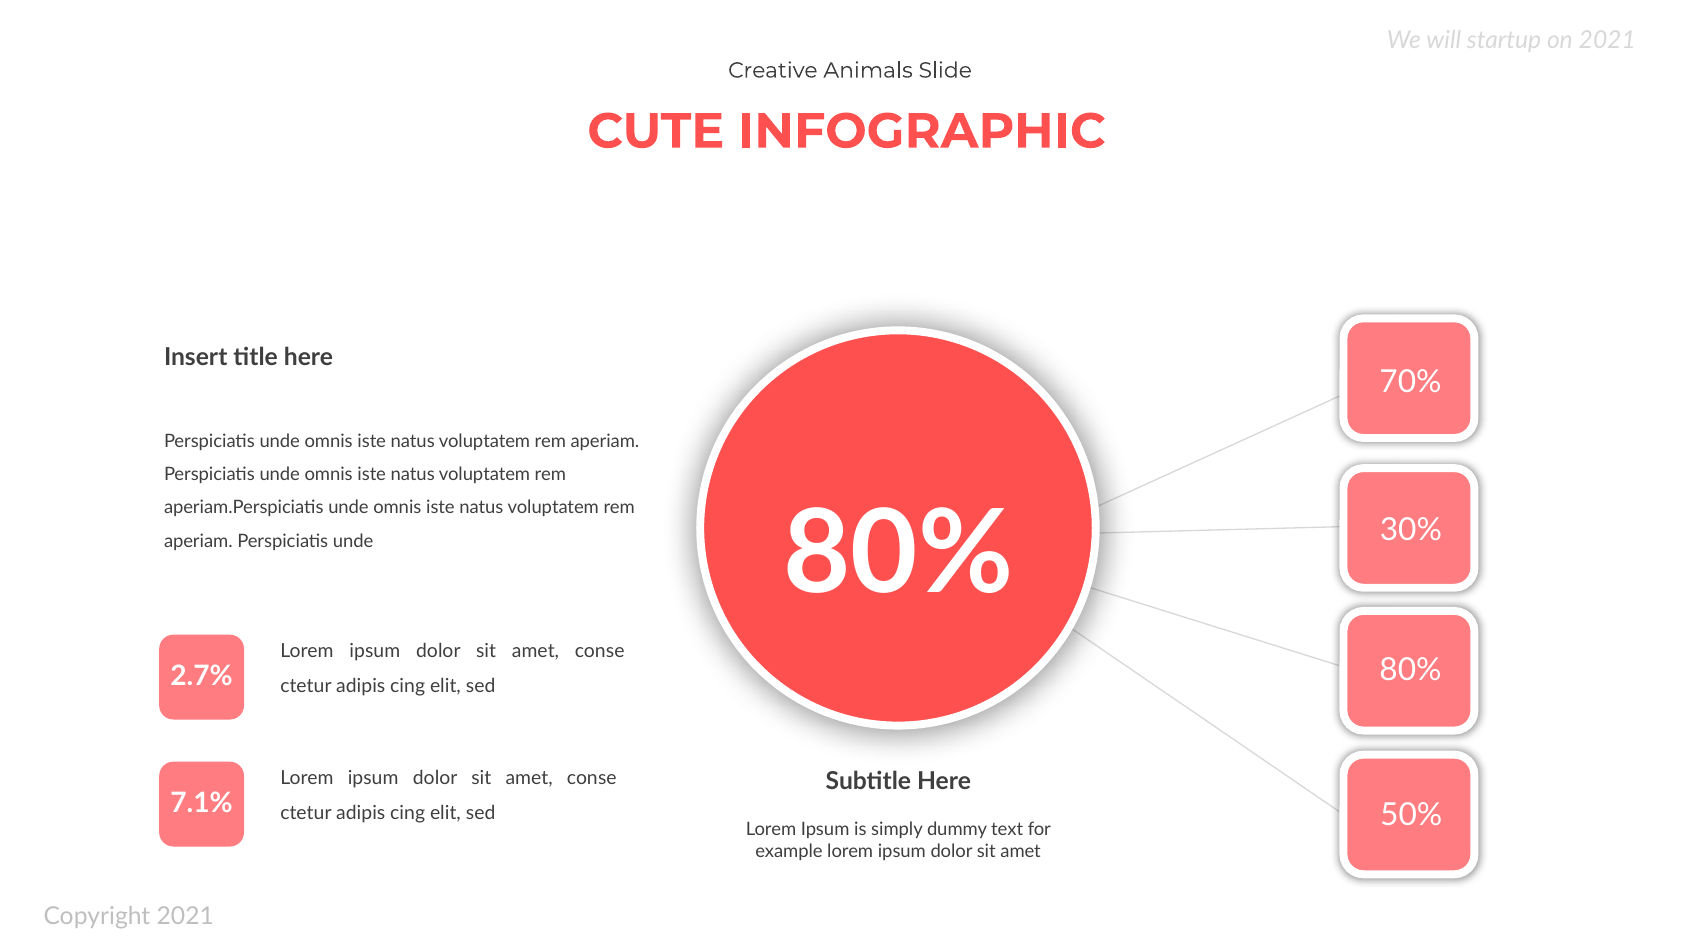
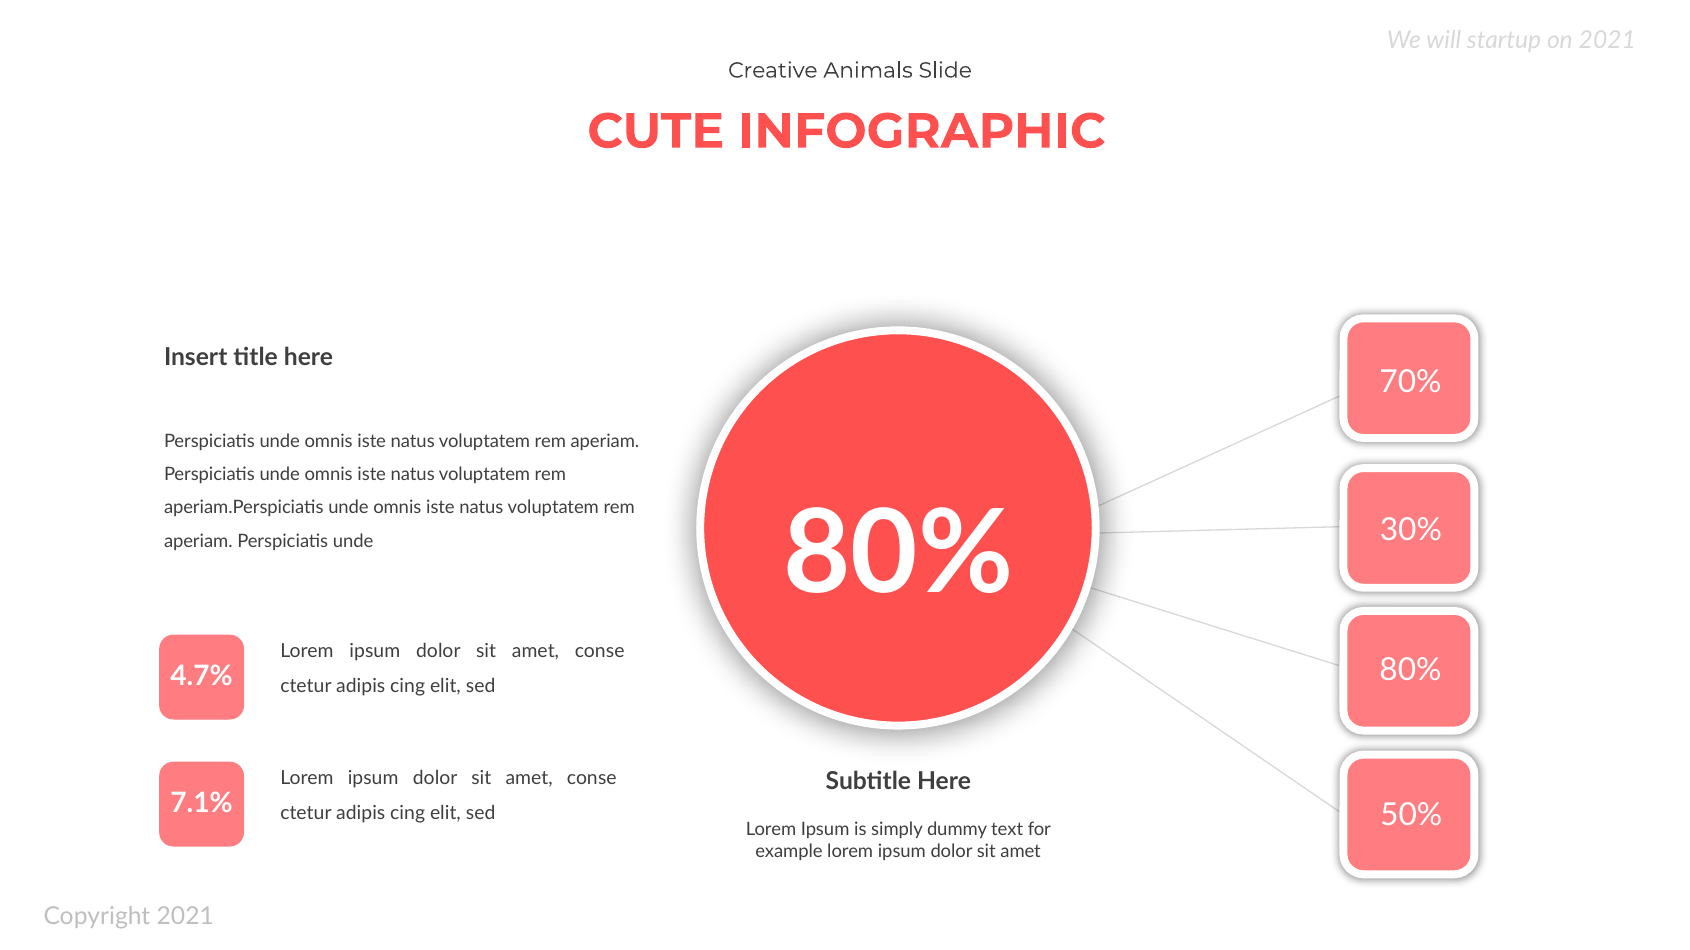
2.7%: 2.7% -> 4.7% (202, 677)
